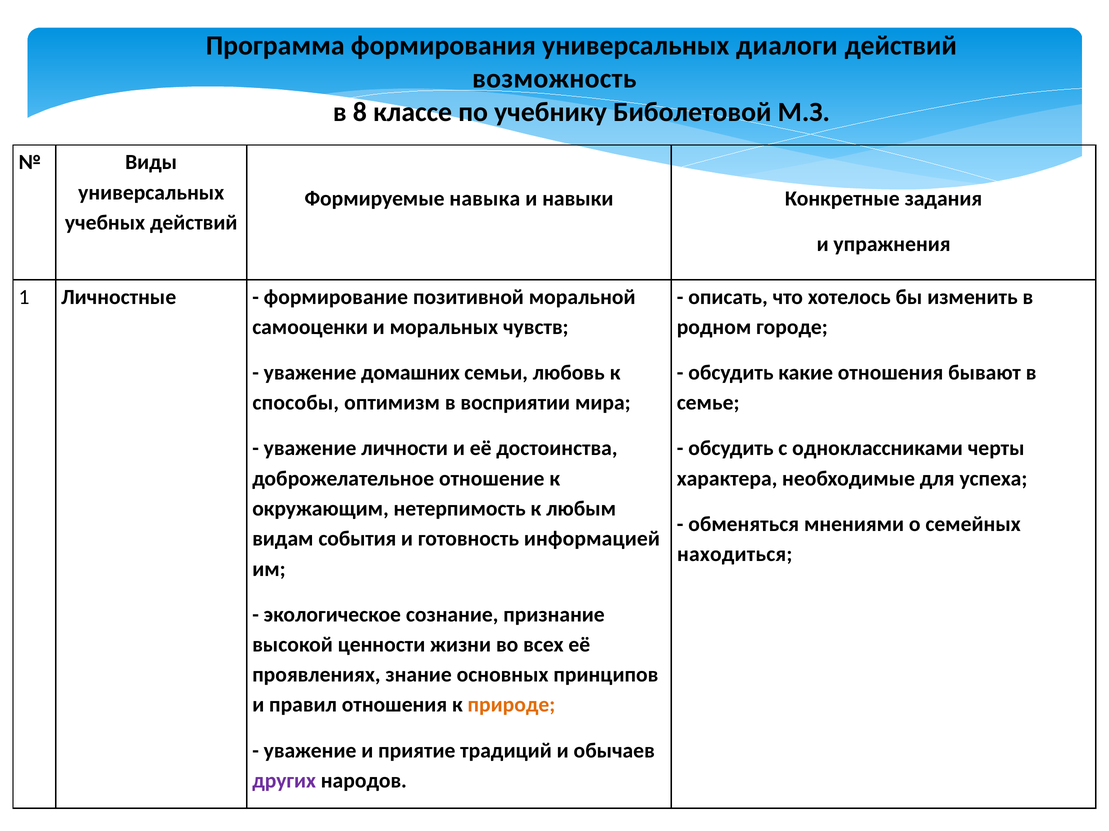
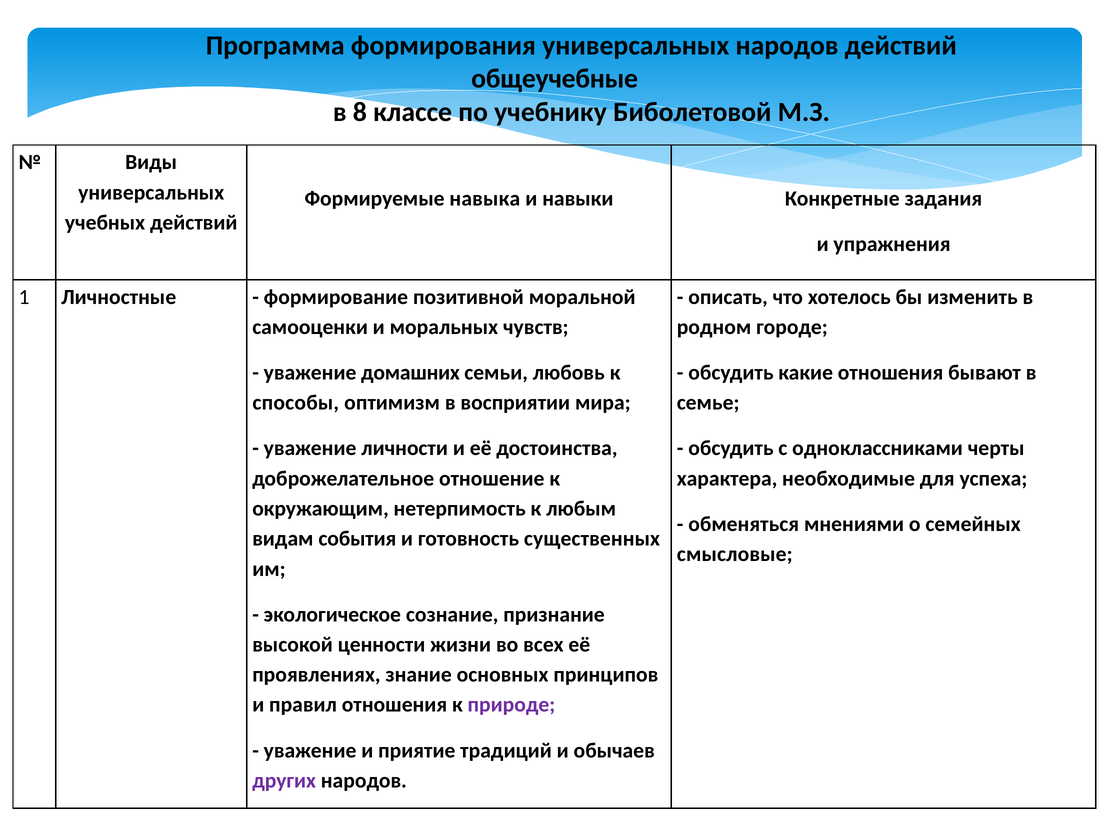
универсальных диалоги: диалоги -> народов (787, 45)
возможность: возможность -> общеучебные (555, 79)
информацией: информацией -> существенных (592, 539)
находиться: находиться -> смысловые (735, 555)
природе colour: orange -> purple (511, 706)
